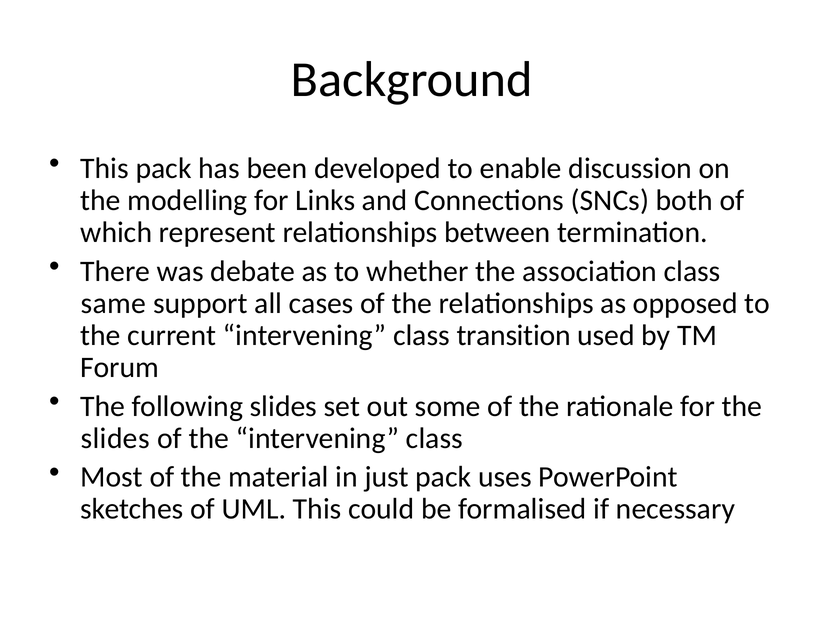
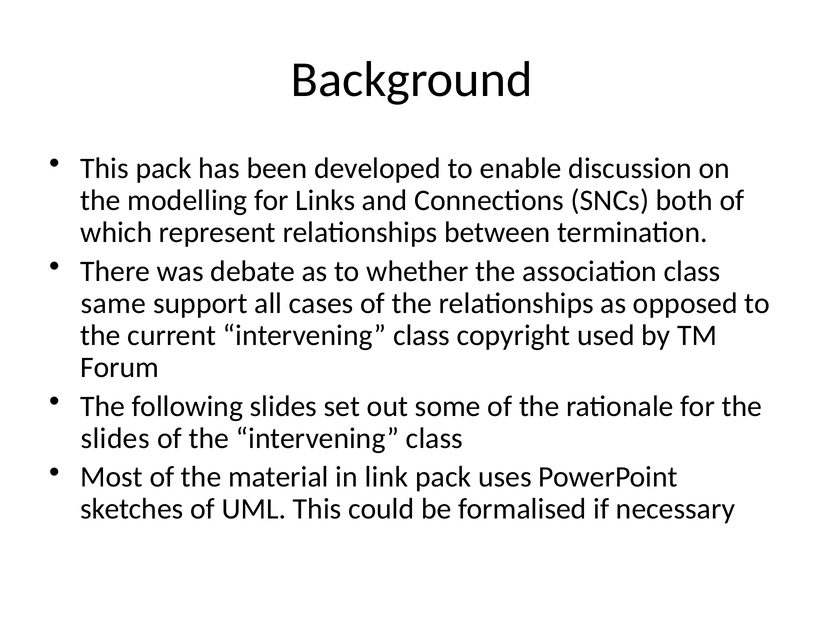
transition: transition -> copyright (514, 335)
just: just -> link (386, 477)
